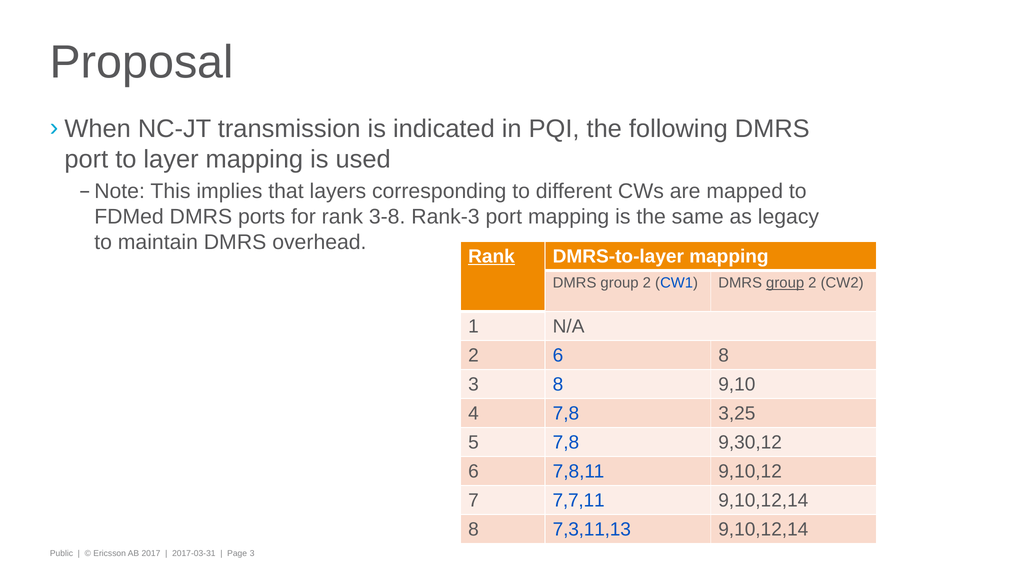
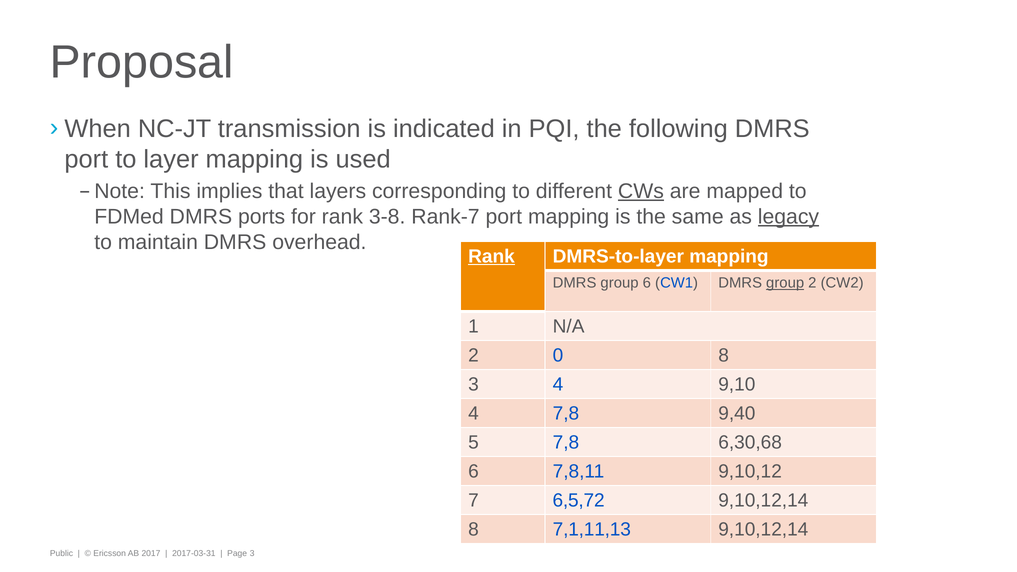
CWs underline: none -> present (641, 191)
Rank-3: Rank-3 -> Rank-7 (445, 217)
legacy underline: none -> present (788, 217)
2: 2 -> 6 (647, 283)
2 6: 6 -> 0 (558, 355)
3 8: 8 -> 4 (558, 384)
3,25: 3,25 -> 9,40 (737, 413)
9,30,12: 9,30,12 -> 6,30,68 (750, 442)
7,7,11: 7,7,11 -> 6,5,72 (579, 500)
7,3,11,13: 7,3,11,13 -> 7,1,11,13 (592, 529)
